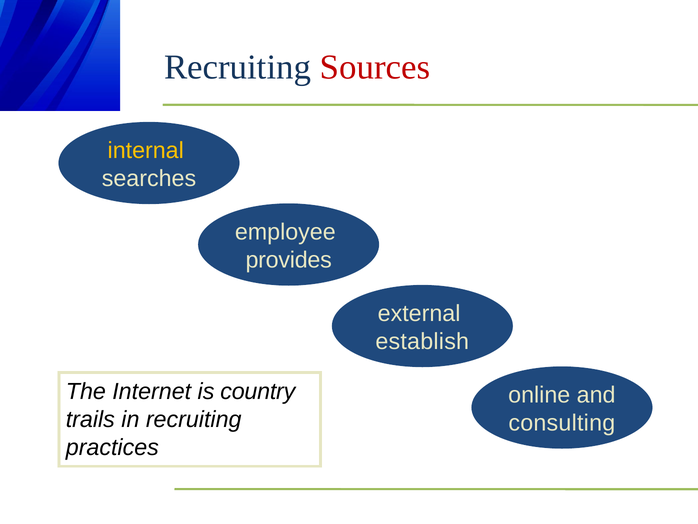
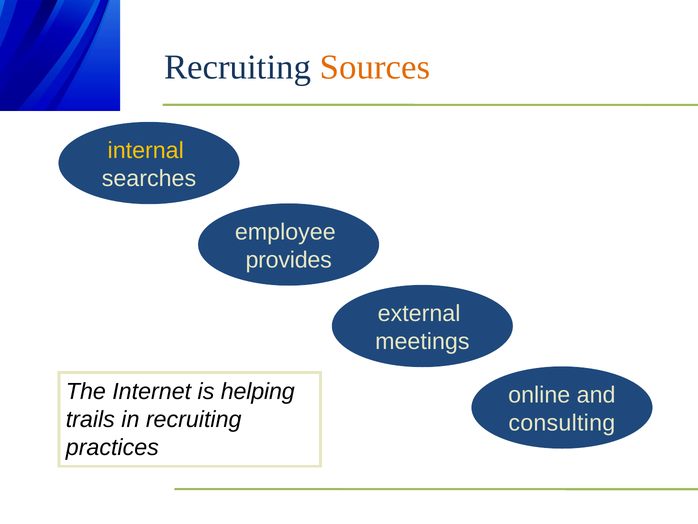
Sources colour: red -> orange (375, 67)
establish: establish -> meetings (422, 341)
country: country -> helping (258, 391)
